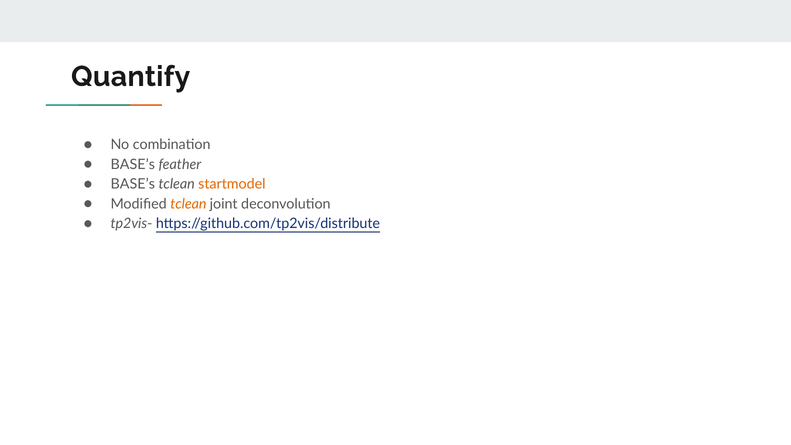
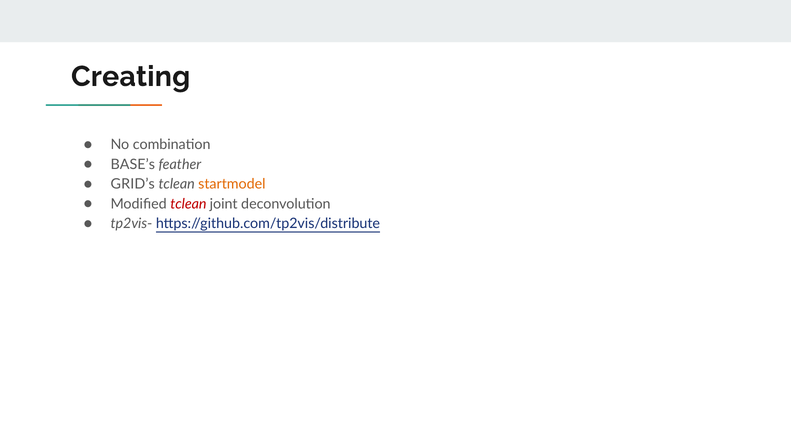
Quantify: Quantify -> Creating (131, 77)
BASE’s: BASE’s -> GRID’s (133, 184)
tclean colour: orange -> red (188, 204)
